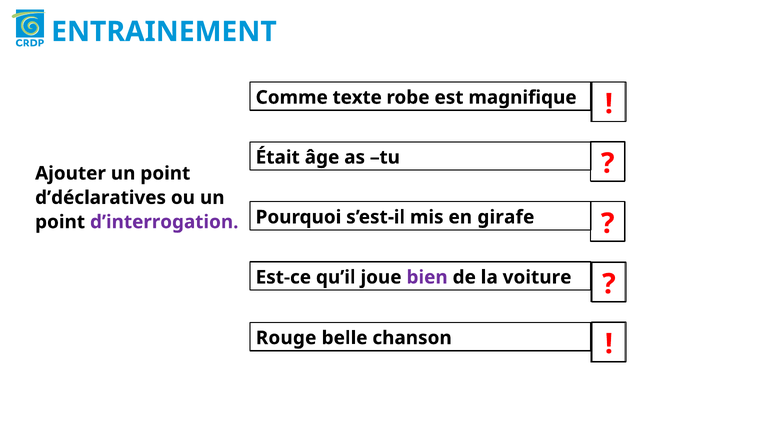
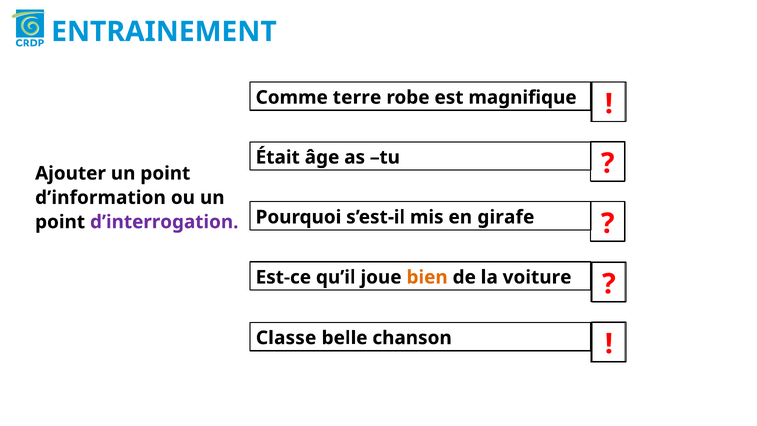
texte: texte -> terre (357, 97)
d’déclaratives: d’déclaratives -> d’information (100, 198)
bien colour: purple -> orange (427, 277)
Rouge: Rouge -> Classe (286, 338)
